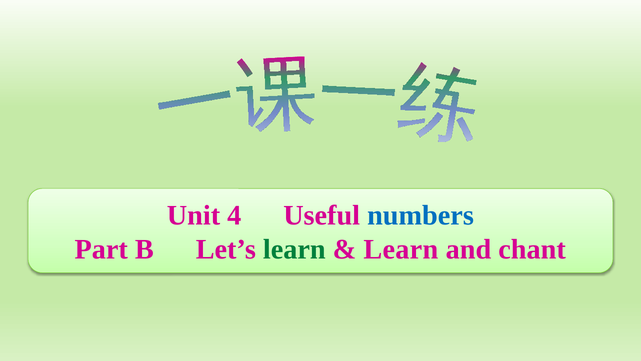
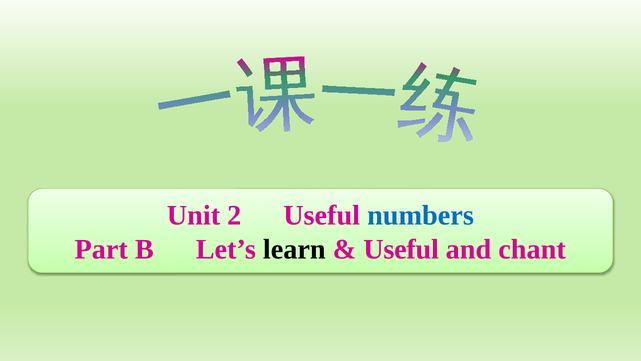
4: 4 -> 2 (234, 215)
learn colour: green -> black (294, 249)
Learn: Learn -> Useful (401, 249)
